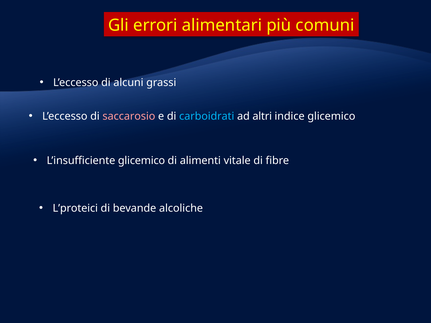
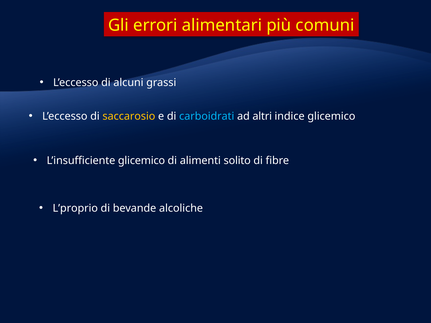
saccarosio colour: pink -> yellow (129, 116)
vitale: vitale -> solito (237, 161)
L’proteici: L’proteici -> L’proprio (75, 208)
